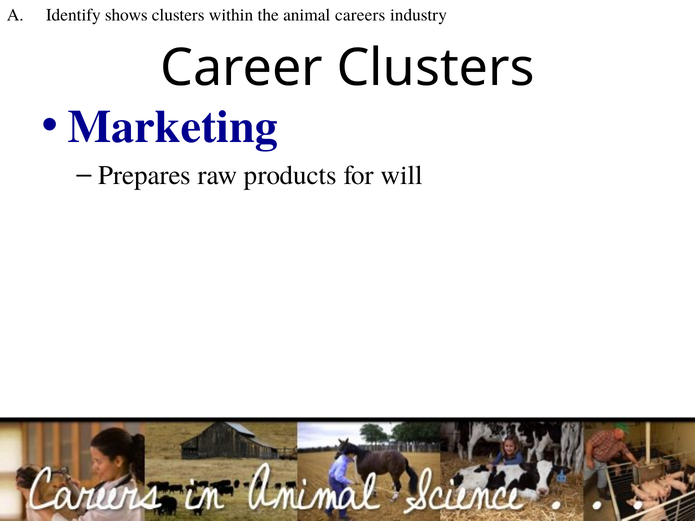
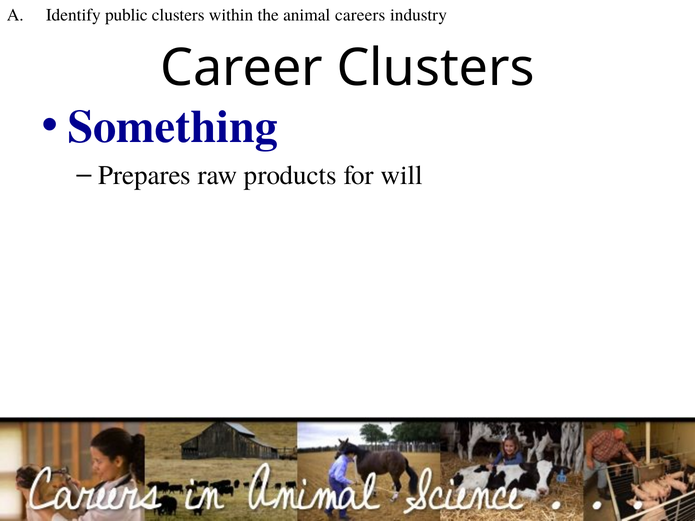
shows: shows -> public (126, 15)
Marketing: Marketing -> Something (173, 127)
